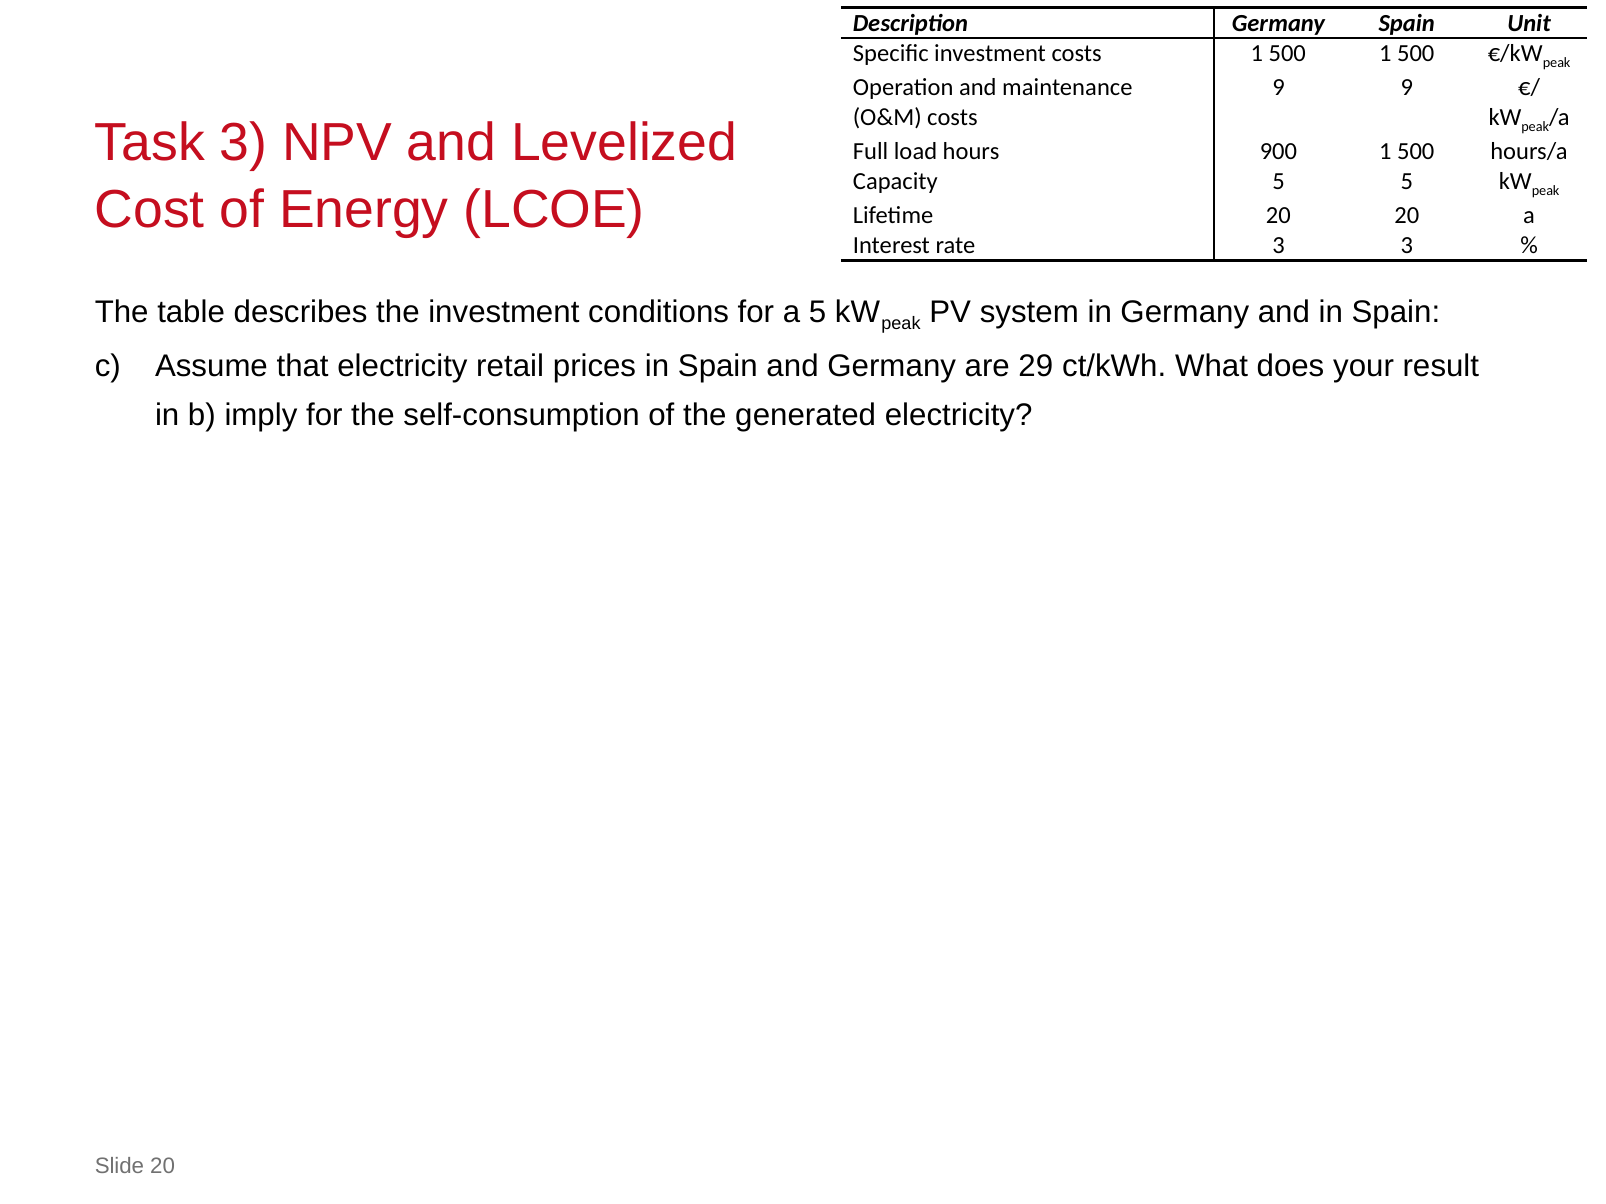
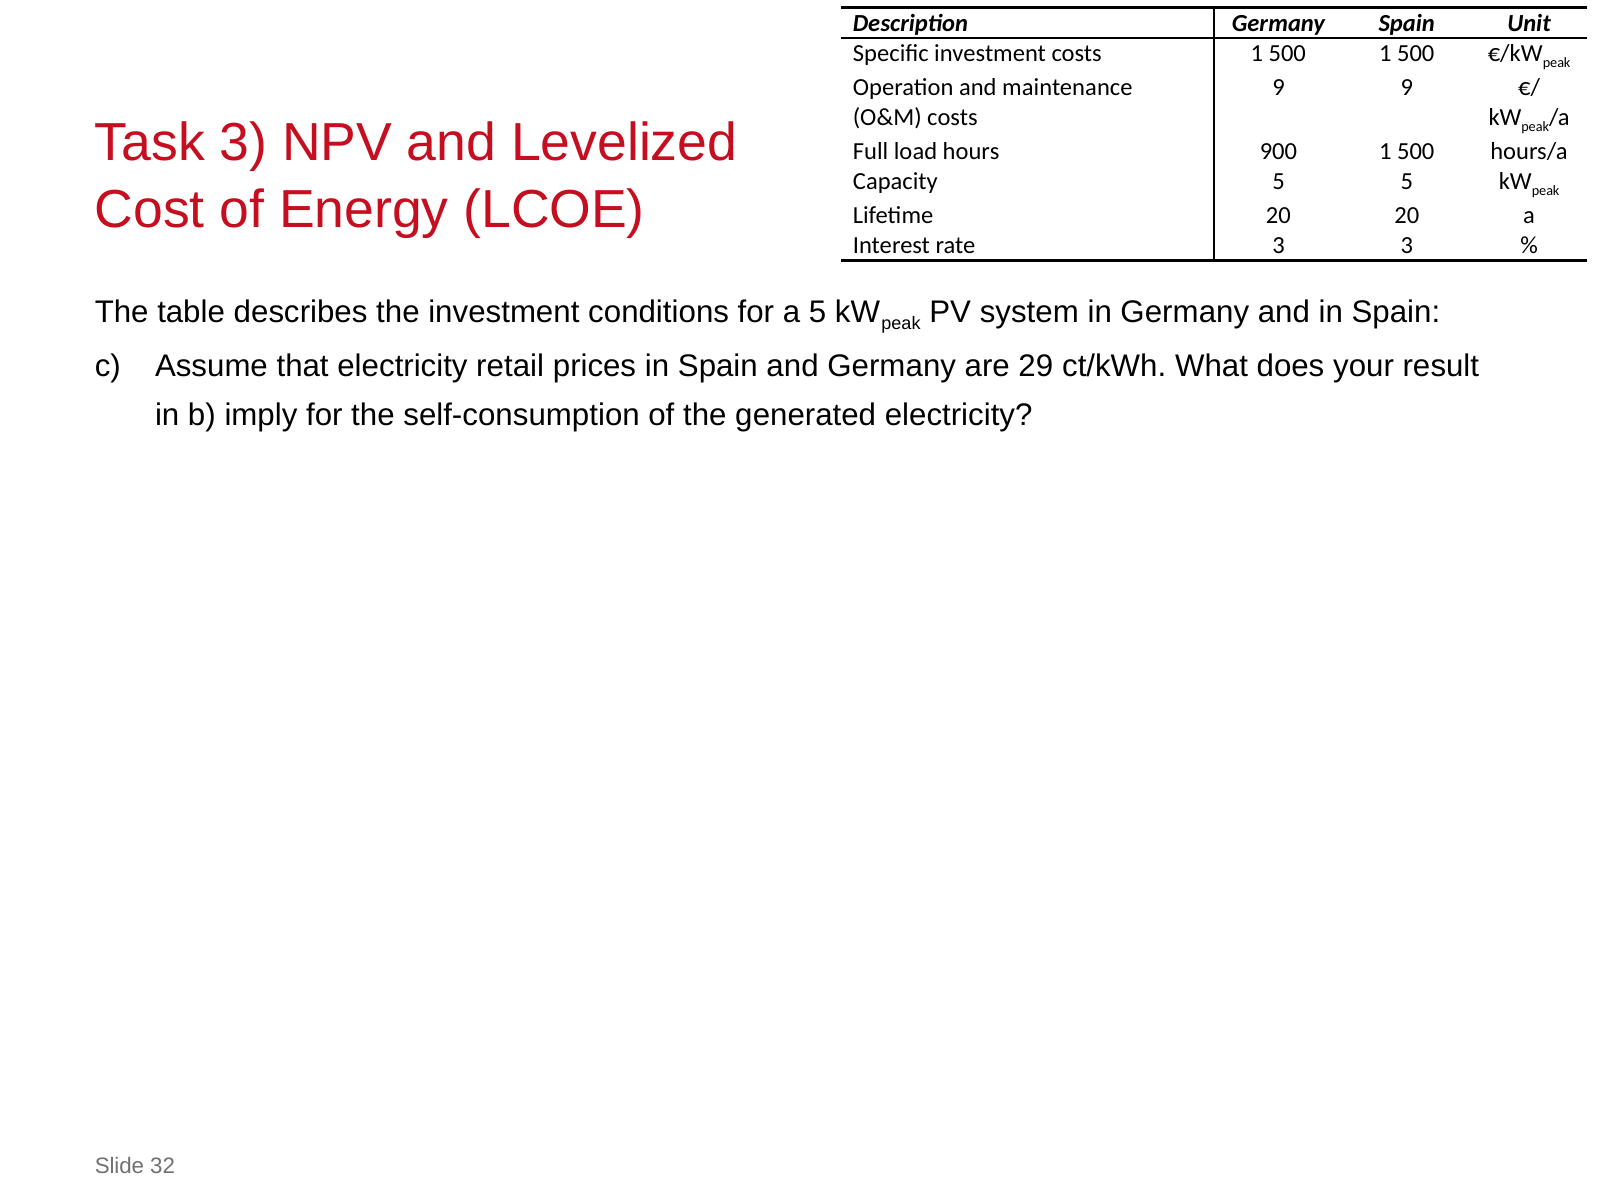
Slide 20: 20 -> 32 (163, 1167)
